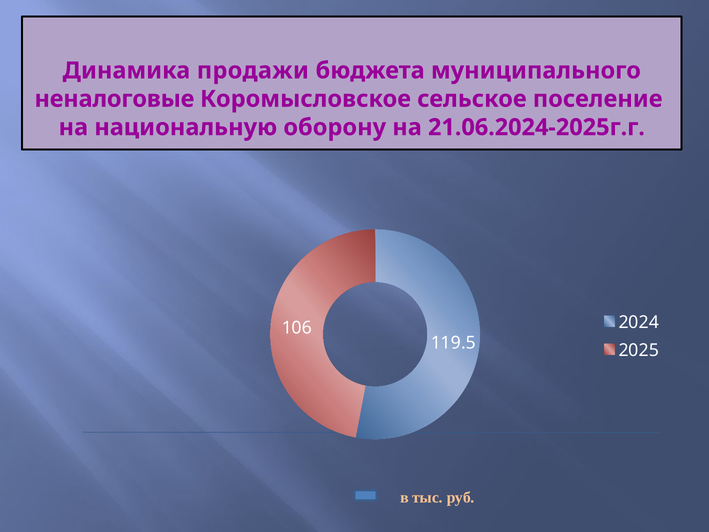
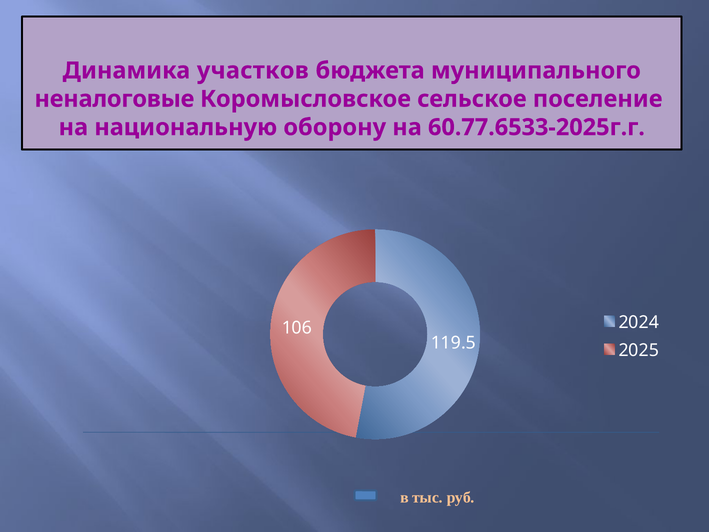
продажи: продажи -> участков (253, 71)
21.06.2024-2025г.г: 21.06.2024-2025г.г -> 60.77.6533-2025г.г (536, 127)
